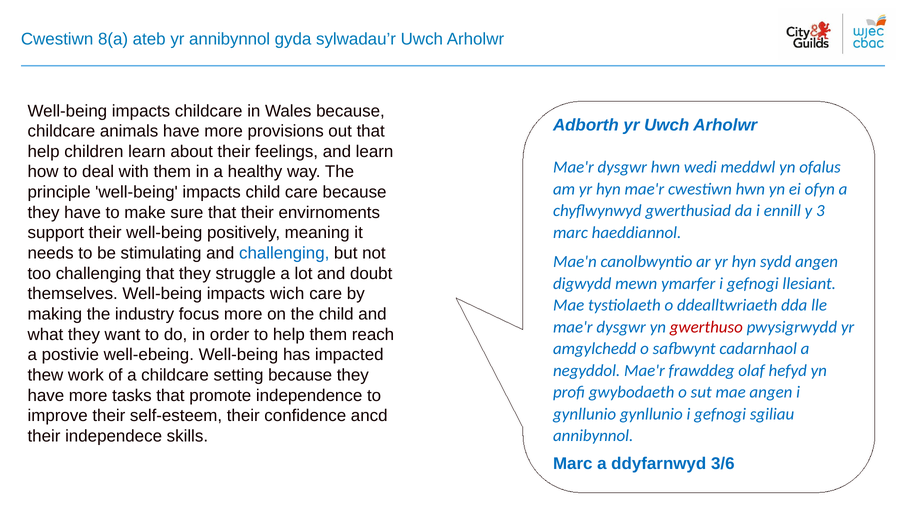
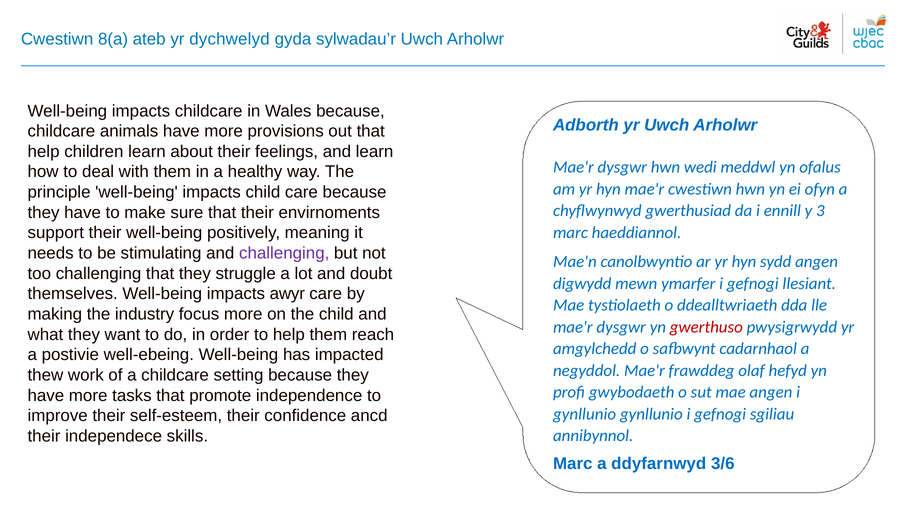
yr annibynnol: annibynnol -> dychwelyd (229, 39)
challenging colour: blue -> purple (284, 253)
wich: wich -> awyr (287, 294)
